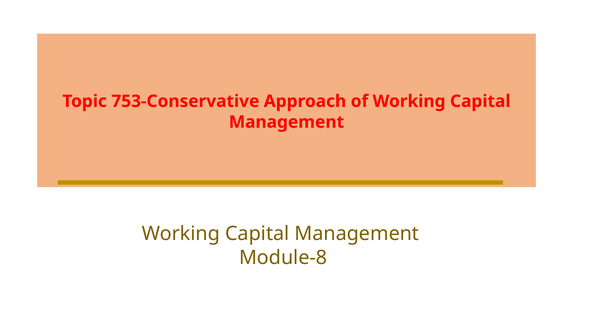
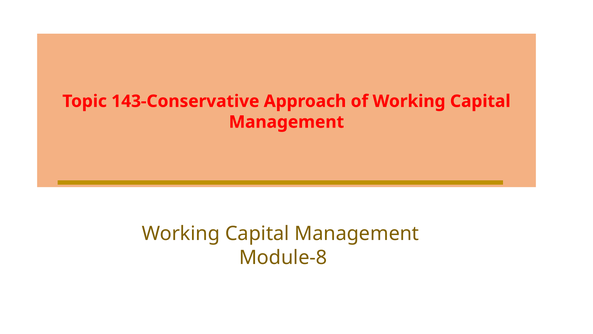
753-Conservative: 753-Conservative -> 143-Conservative (185, 101)
